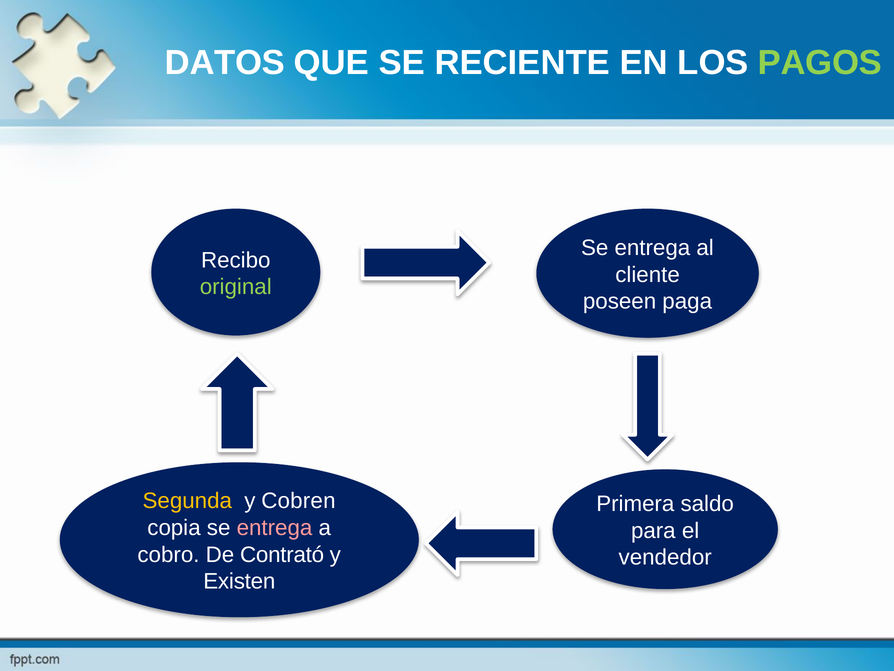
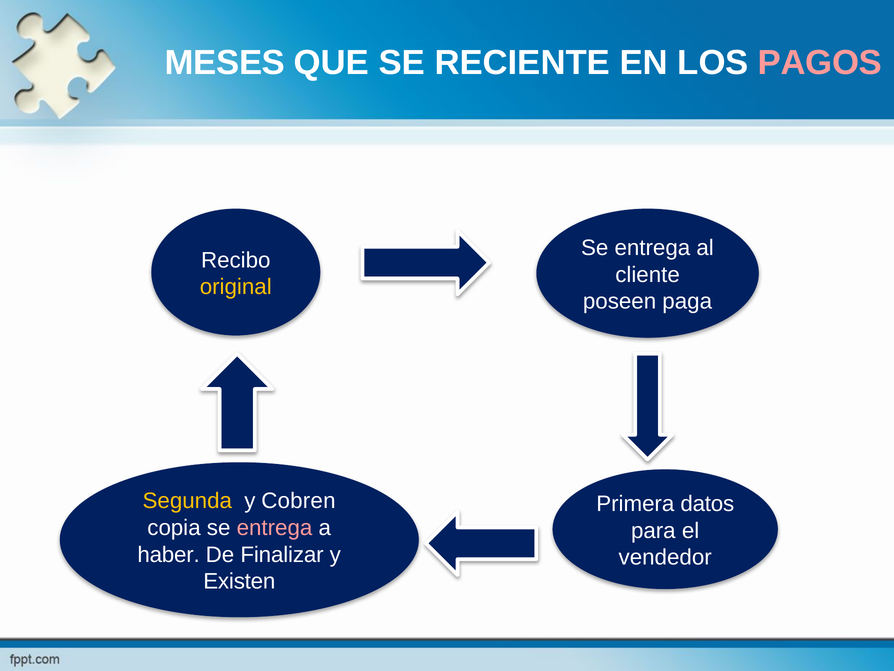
DATOS: DATOS -> MESES (225, 63)
PAGOS colour: light green -> pink (820, 63)
original colour: light green -> yellow (236, 287)
saldo: saldo -> datos (707, 504)
cobro: cobro -> haber (169, 554)
Contrató: Contrató -> Finalizar (282, 554)
